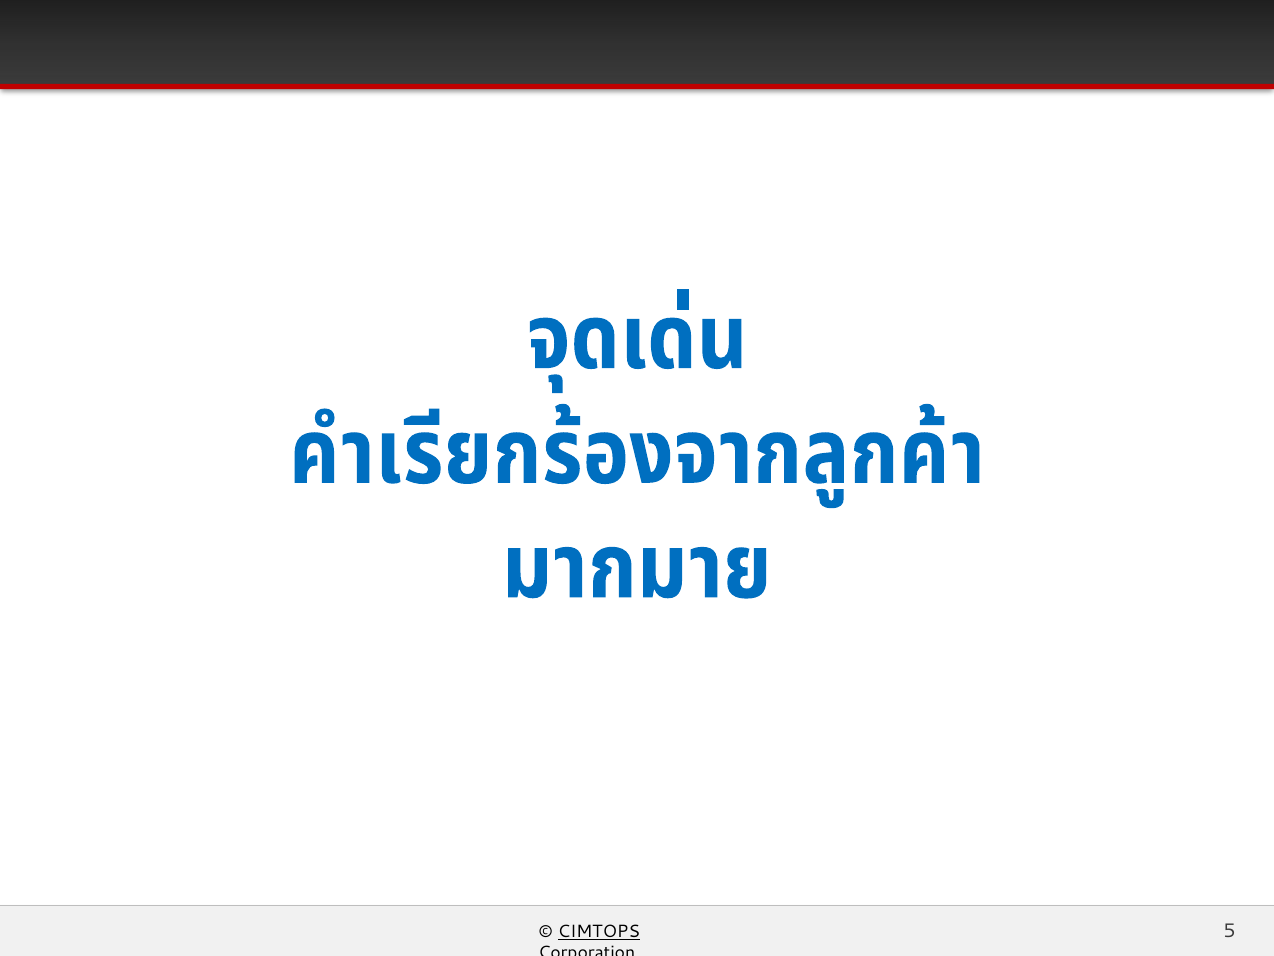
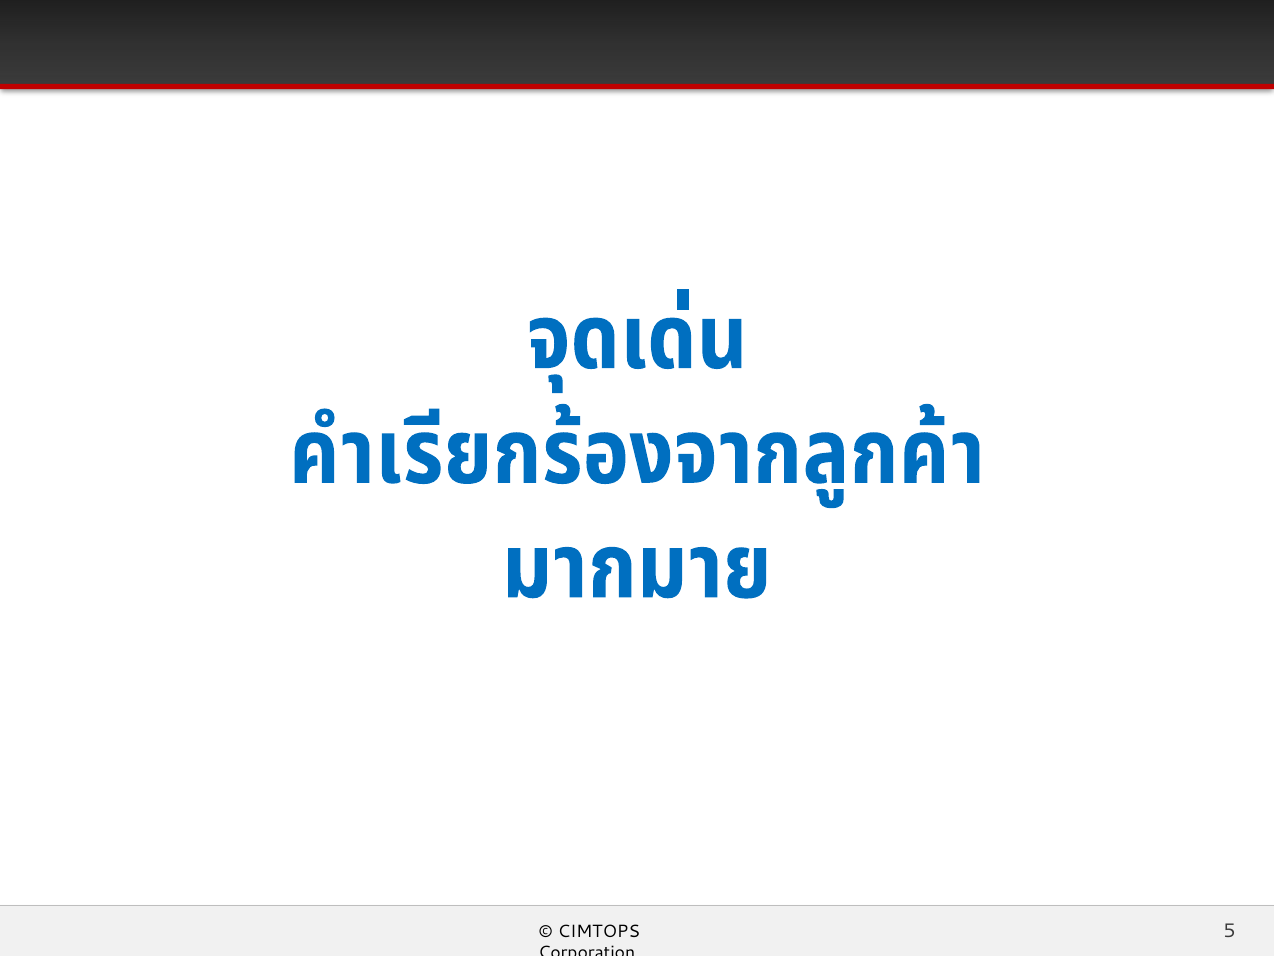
CIMTOPS underline: present -> none (599, 931)
